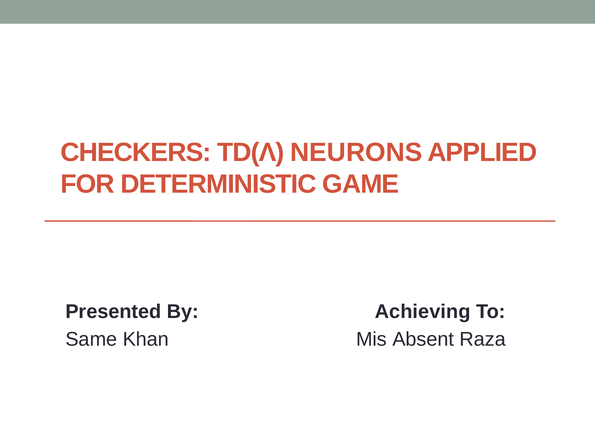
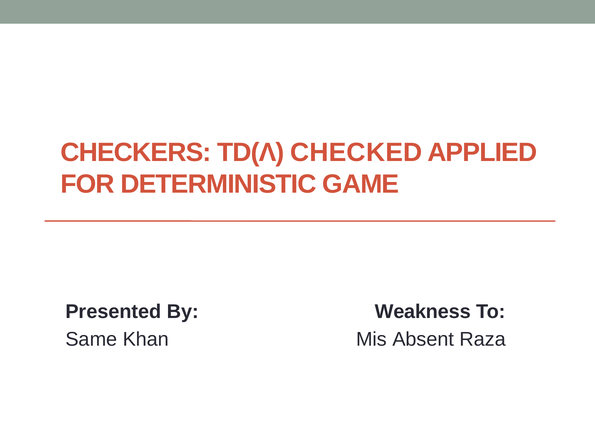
NEURONS: NEURONS -> CHECKED (356, 153)
Achieving: Achieving -> Weakness (423, 312)
